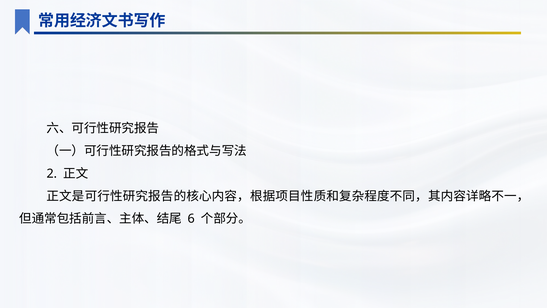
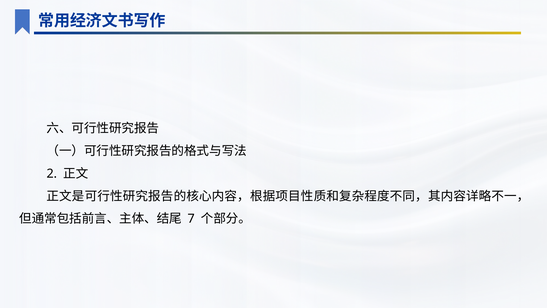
6: 6 -> 7 (191, 219)
